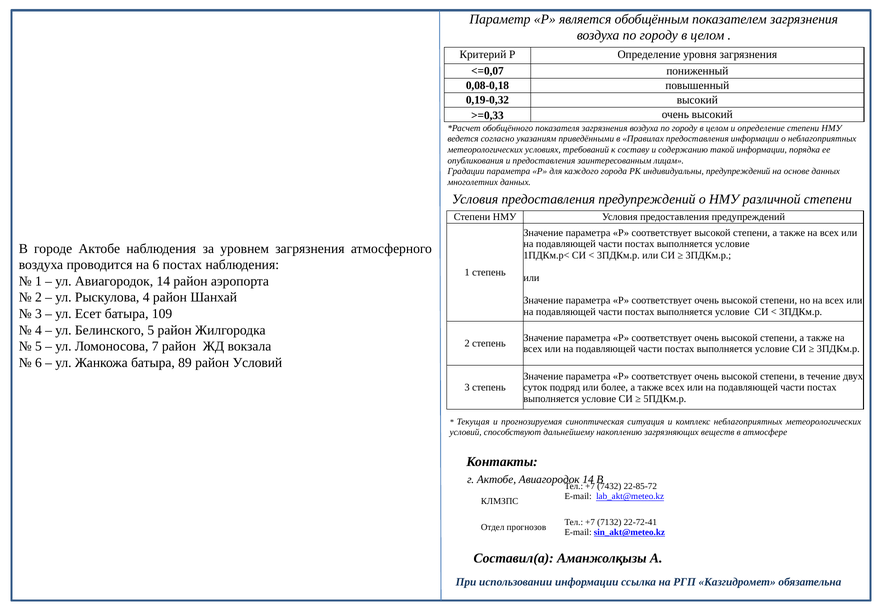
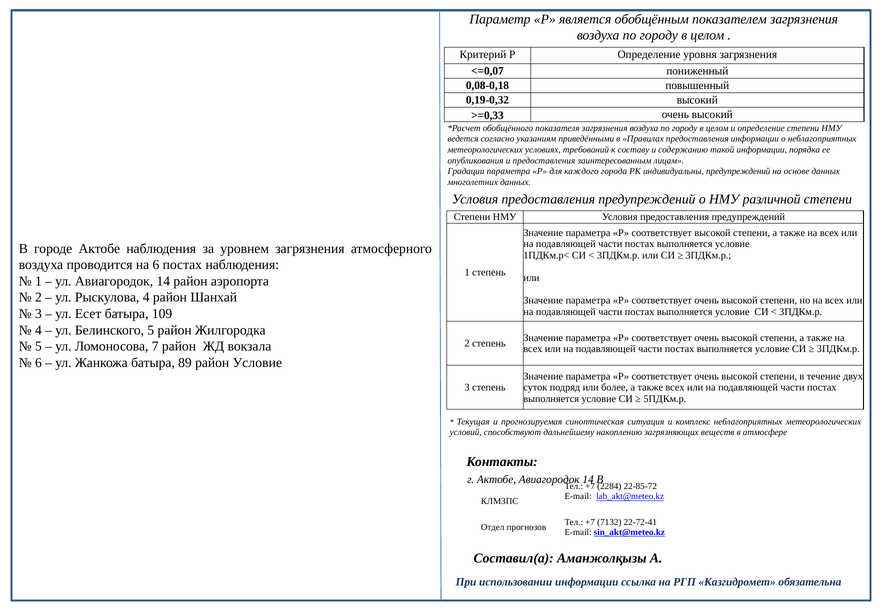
район Условий: Условий -> Условие (257, 362)
7432: 7432 -> 2284 (609, 486)
